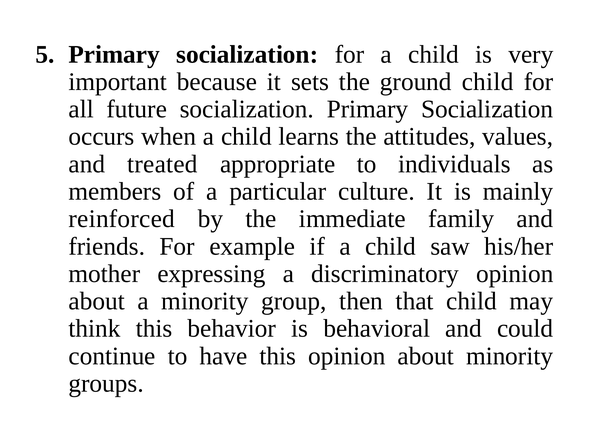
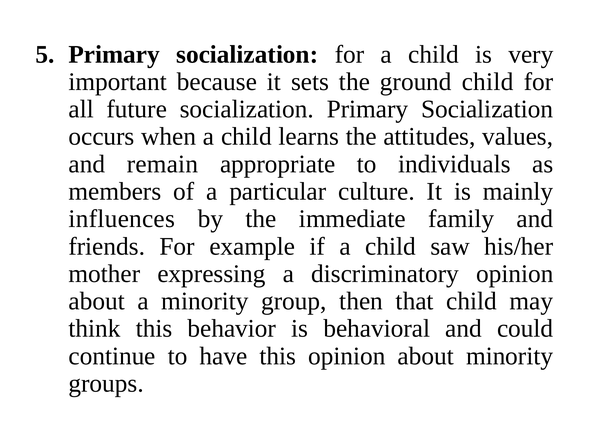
treated: treated -> remain (162, 164)
reinforced: reinforced -> influences (122, 219)
